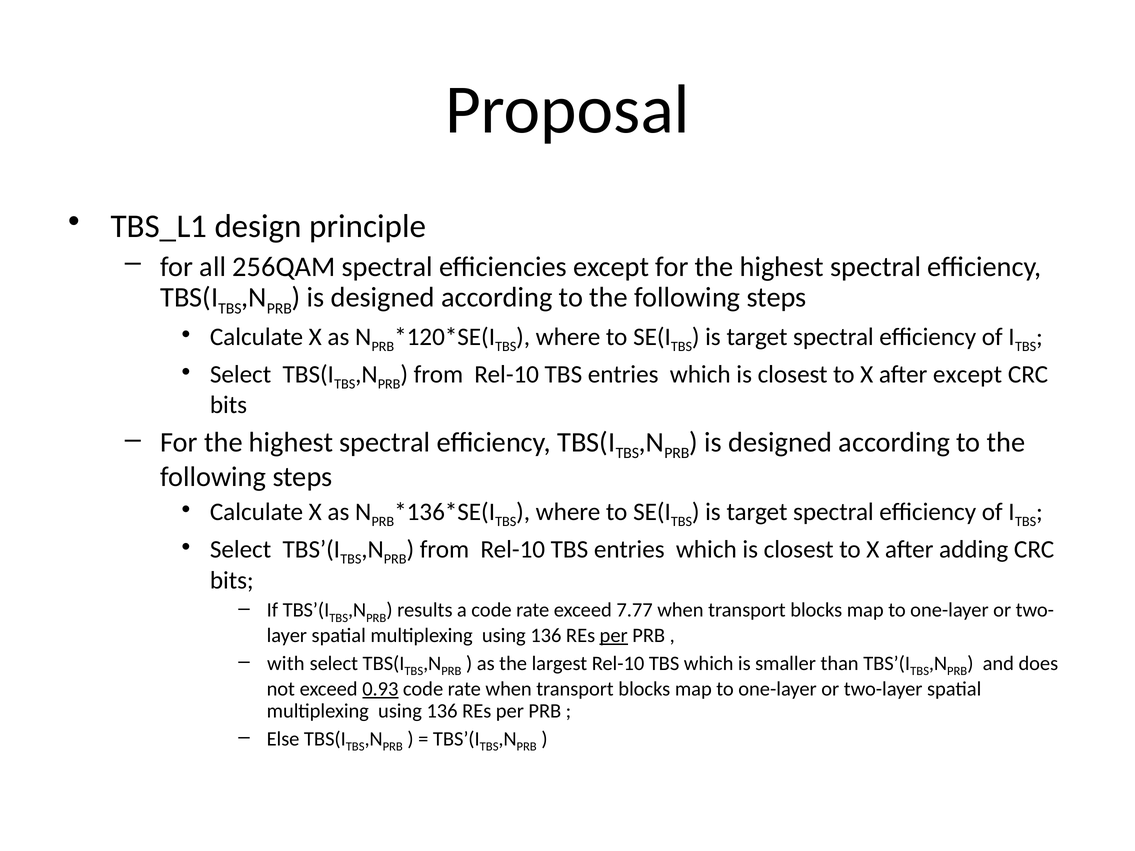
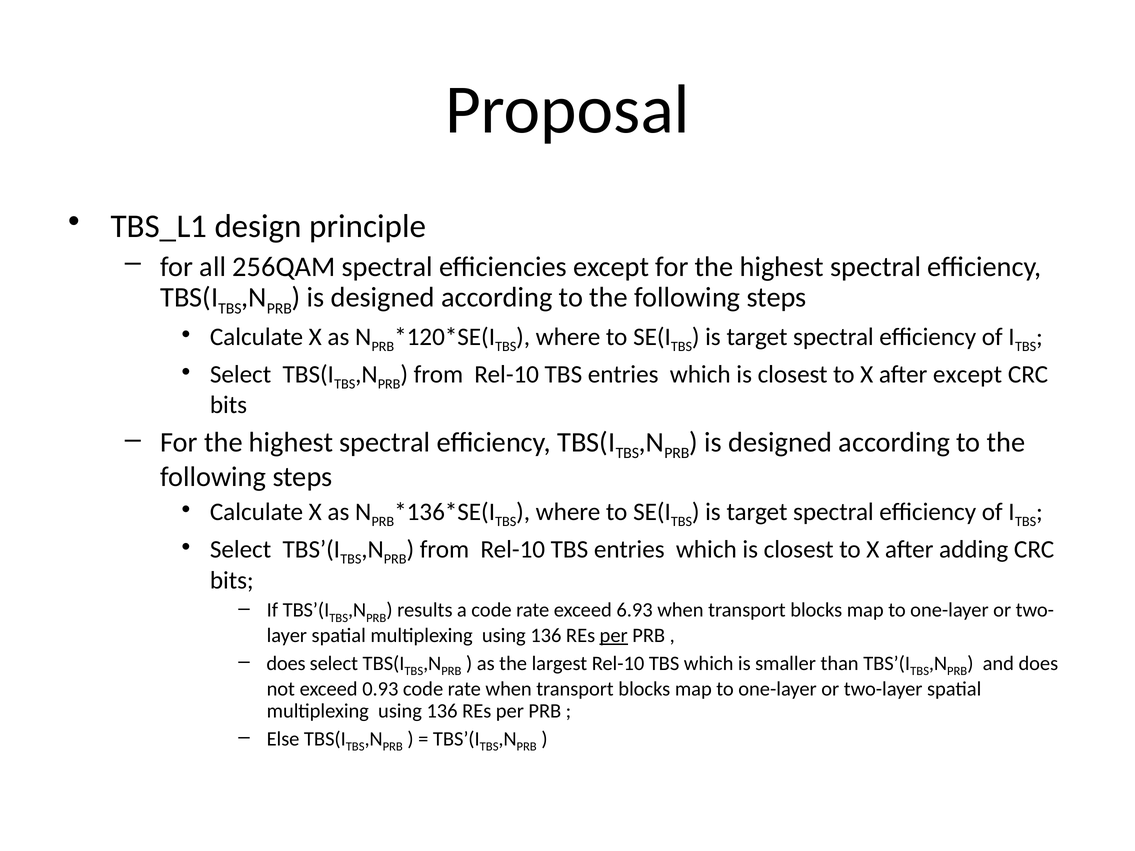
7.77: 7.77 -> 6.93 (635, 610)
with: with -> does (286, 663)
0.93 underline: present -> none (380, 689)
